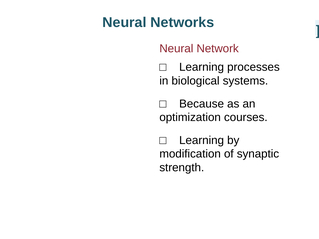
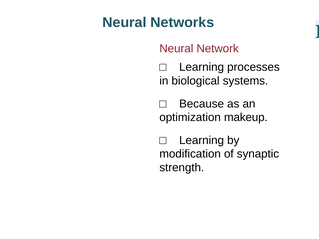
courses: courses -> makeup (246, 118)
